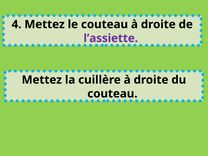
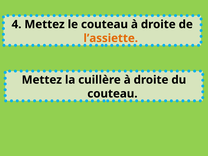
l’assiette colour: purple -> orange (111, 38)
